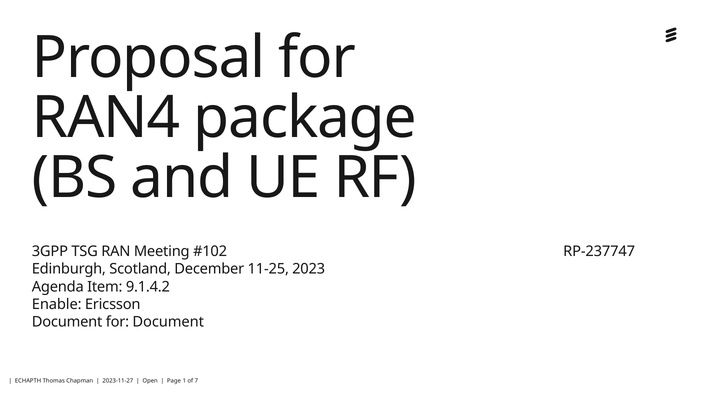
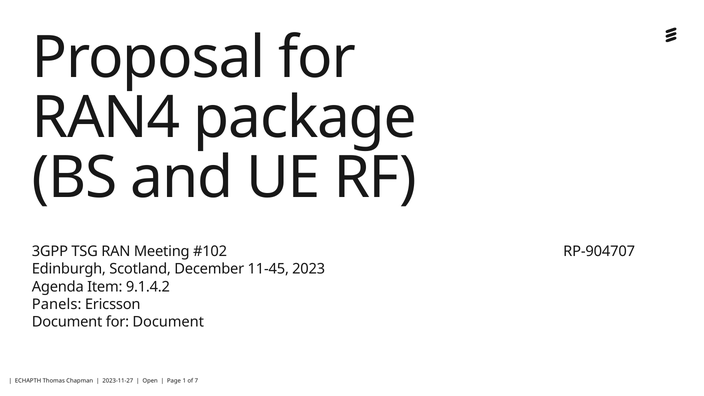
RP-237747: RP-237747 -> RP-904707 (599, 252)
11-25: 11-25 -> 11-45 (268, 269)
Enable: Enable -> Panels (57, 304)
